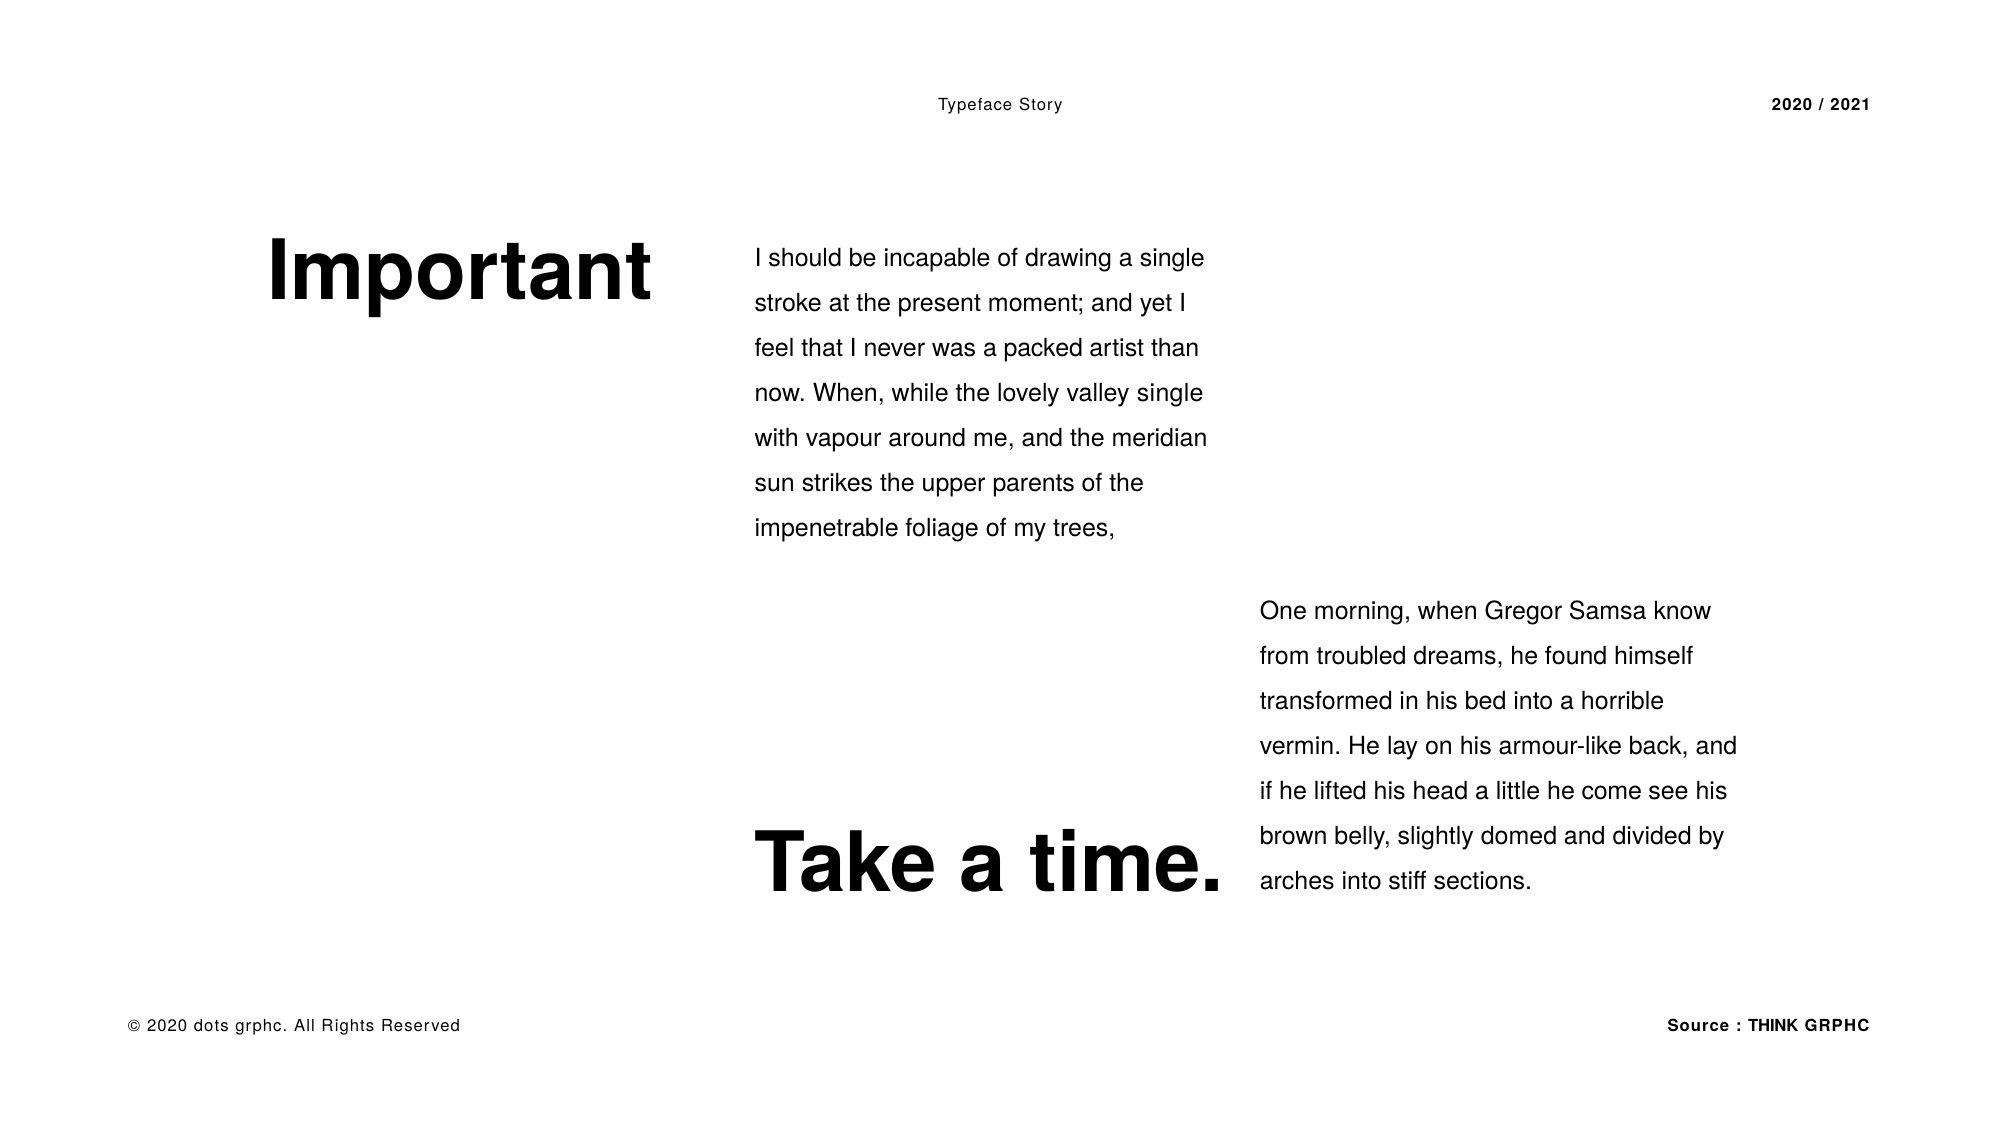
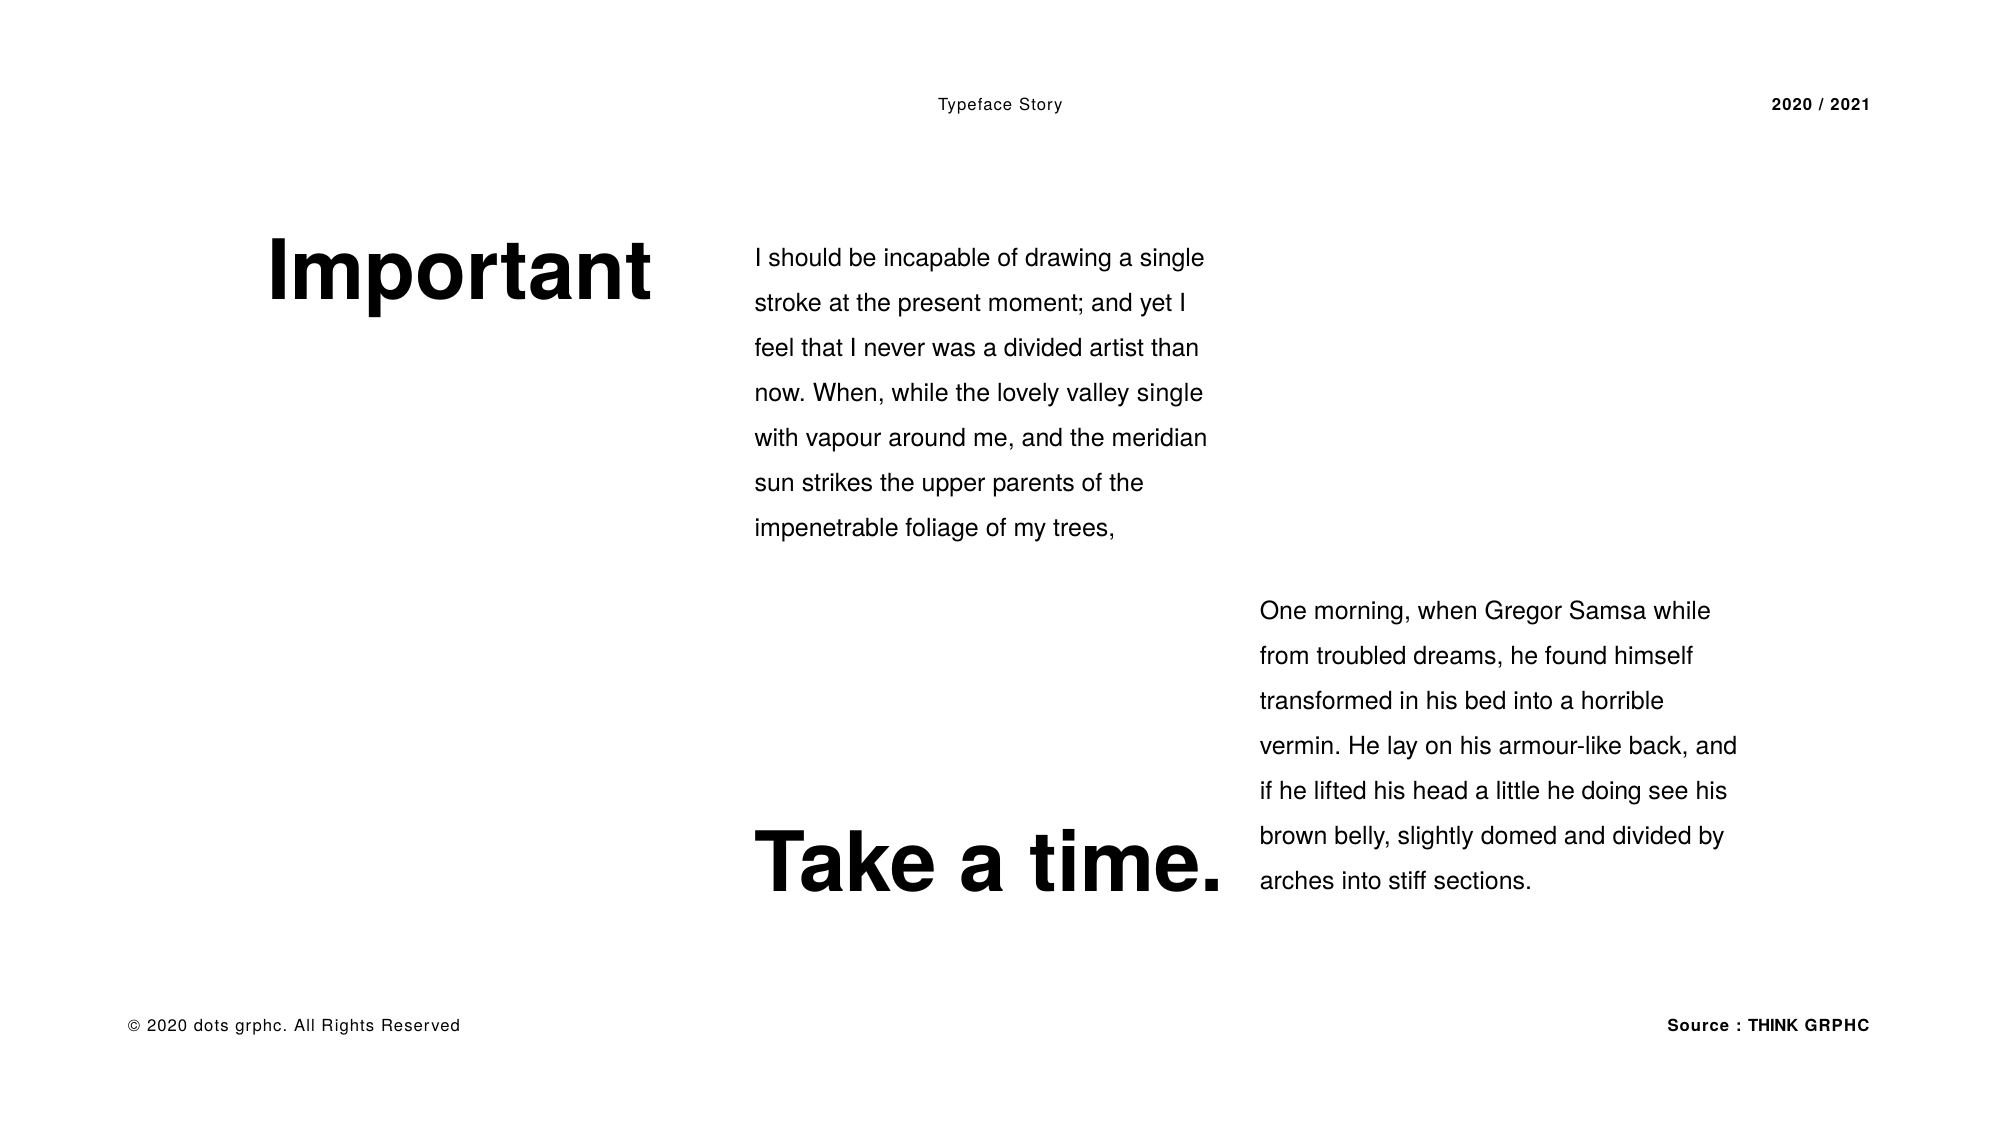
a packed: packed -> divided (1043, 349)
Samsa know: know -> while (1682, 612)
come: come -> doing (1612, 792)
